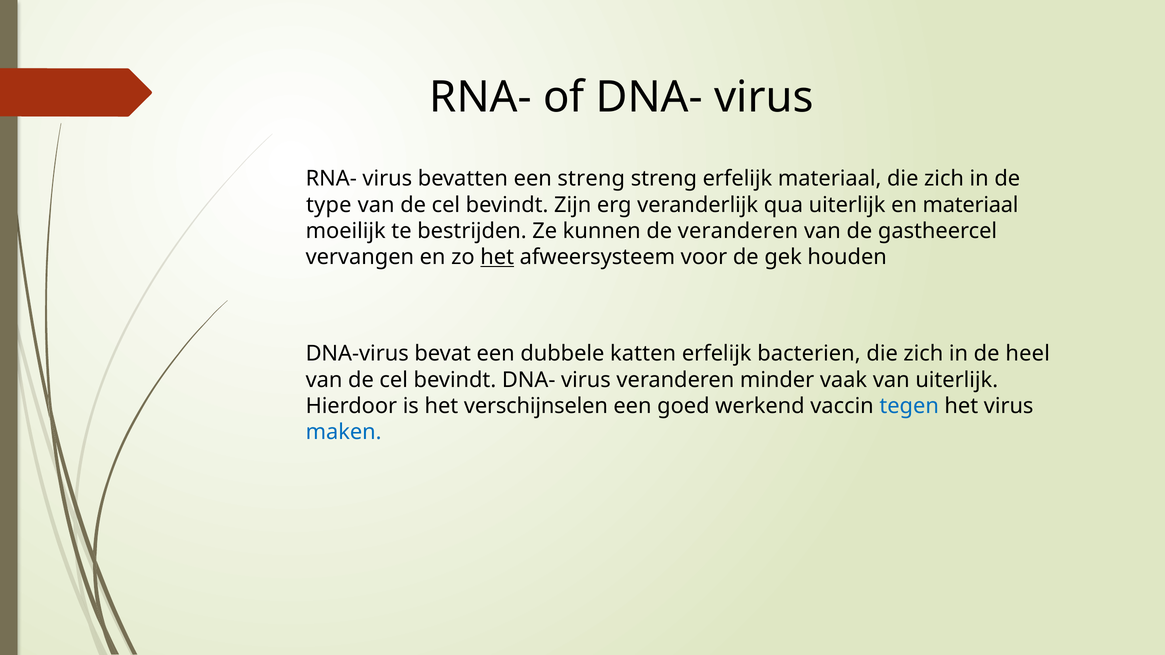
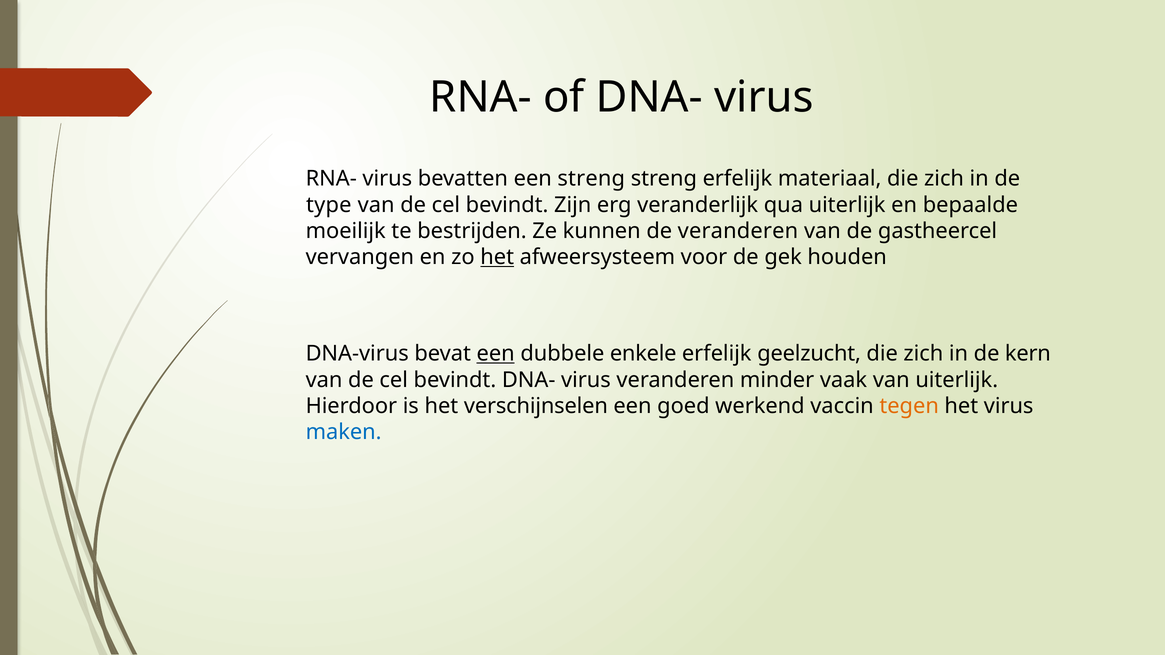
en materiaal: materiaal -> bepaalde (970, 205)
een underline: none -> present (496, 354)
katten: katten -> enkele (643, 354)
bacterien: bacterien -> geelzucht (809, 354)
heel: heel -> kern (1028, 354)
tegen colour: blue -> orange (909, 406)
